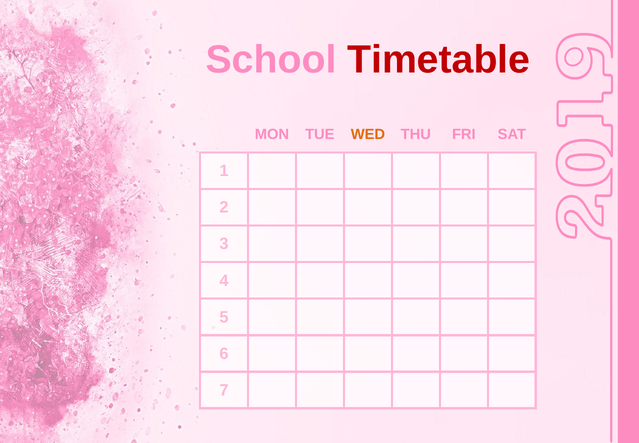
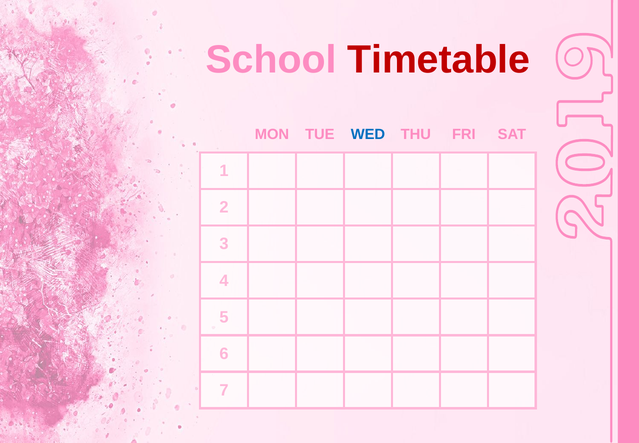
WED colour: orange -> blue (368, 134)
